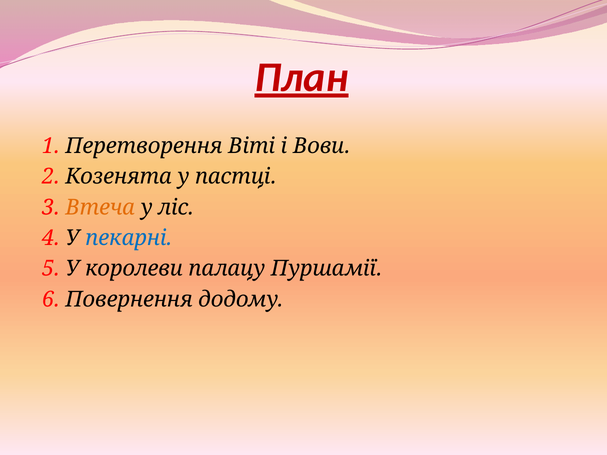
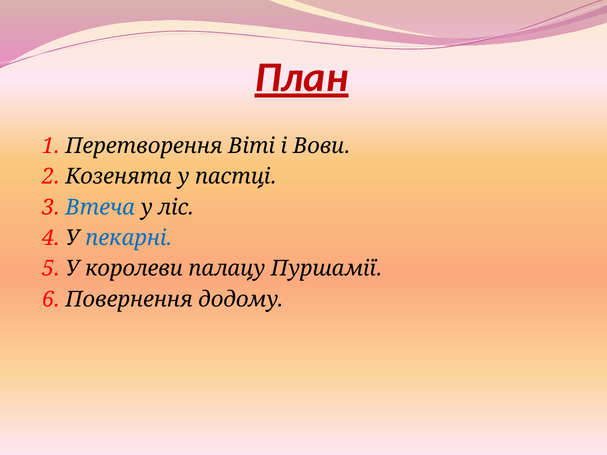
Втеча colour: orange -> blue (100, 207)
